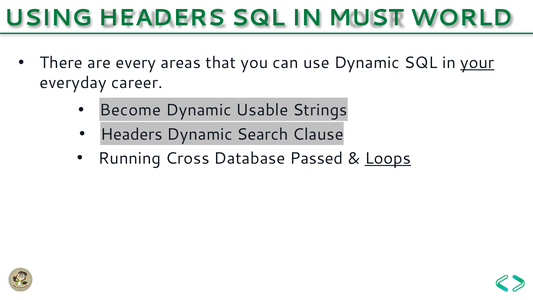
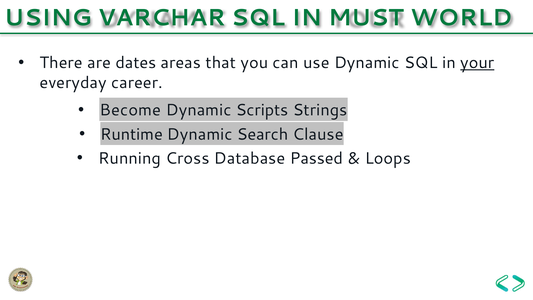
USING HEADERS: HEADERS -> VARCHAR (162, 18)
every: every -> dates (136, 63)
Usable: Usable -> Scripts (262, 110)
Headers: Headers -> Runtime (132, 134)
Loops underline: present -> none (388, 158)
